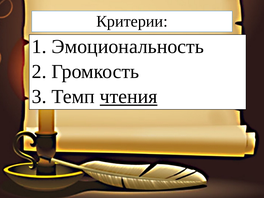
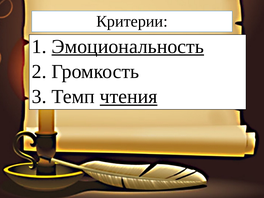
Эмоциональность underline: none -> present (128, 46)
